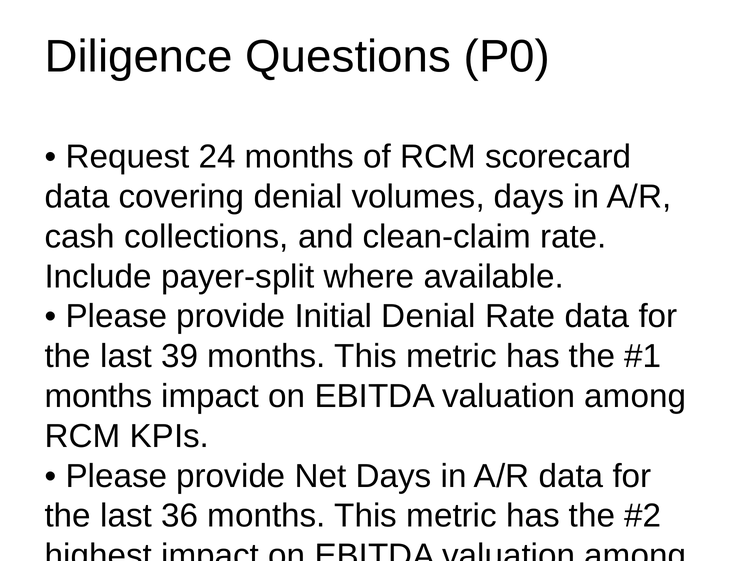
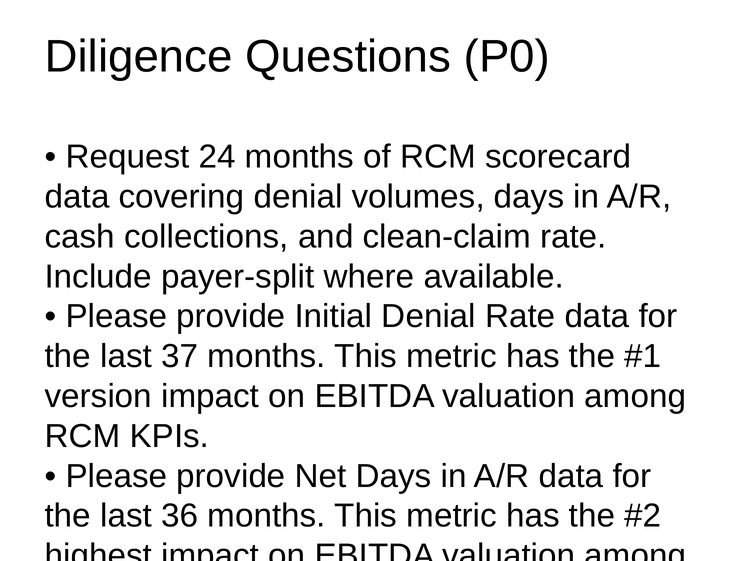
39: 39 -> 37 (180, 356)
months: months -> version (98, 396)
